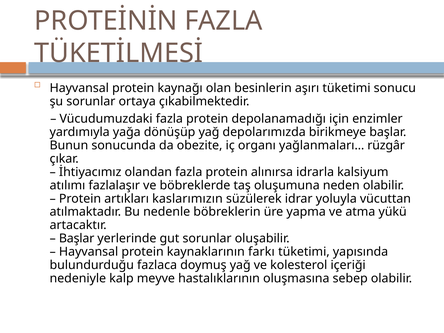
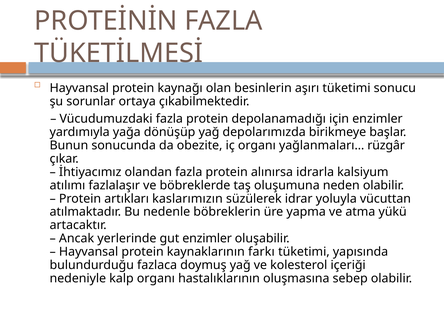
Başlar: Başlar -> Ancak (77, 239)
gut sorunlar: sorunlar -> enzimler (207, 239)
kalp meyve: meyve -> organı (156, 279)
